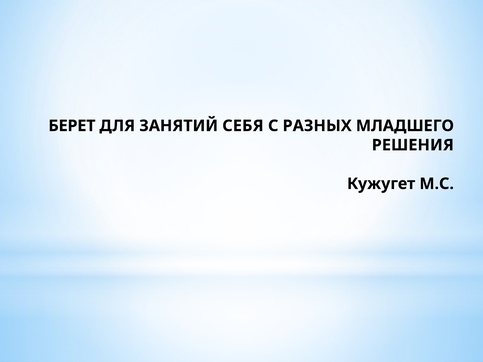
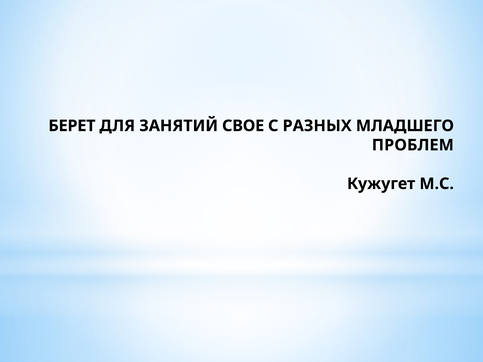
СЕБЯ: СЕБЯ -> СВОЕ (243, 126)
РЕШЕНИЯ: РЕШЕНИЯ -> ПРОБЛЕМ (413, 145)
